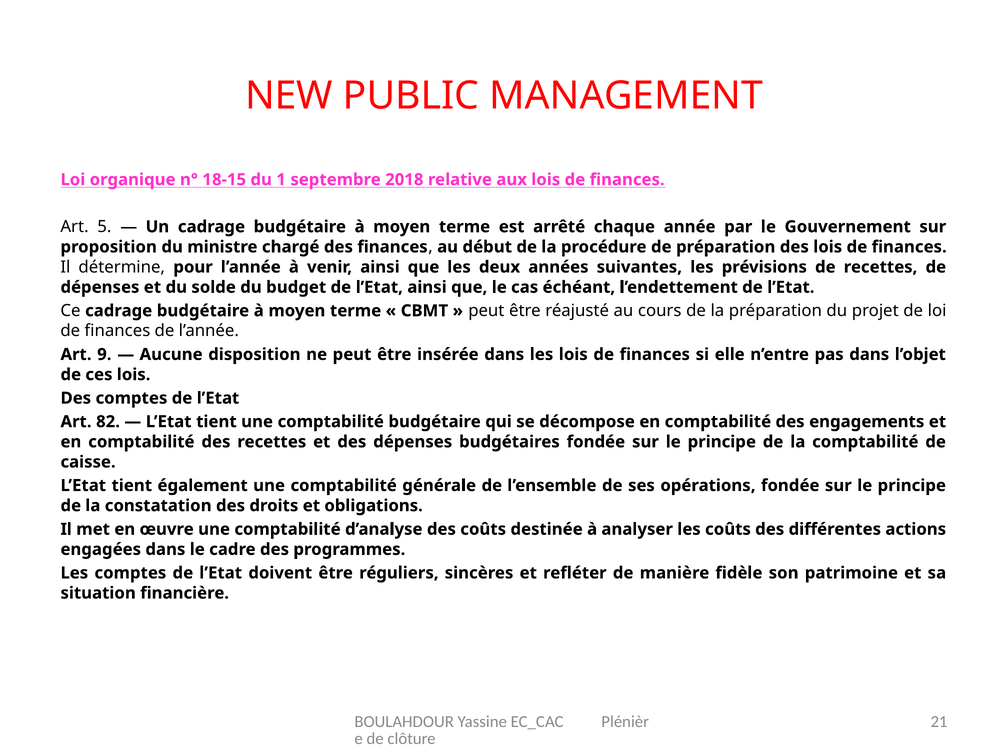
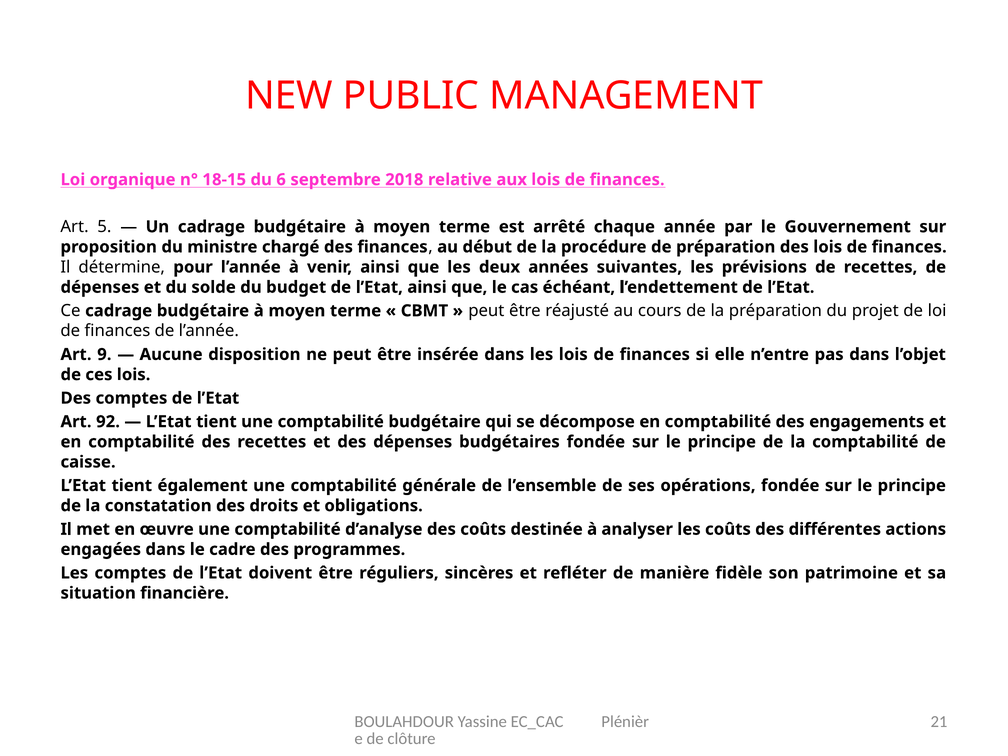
1: 1 -> 6 (281, 180)
82: 82 -> 92 (108, 422)
